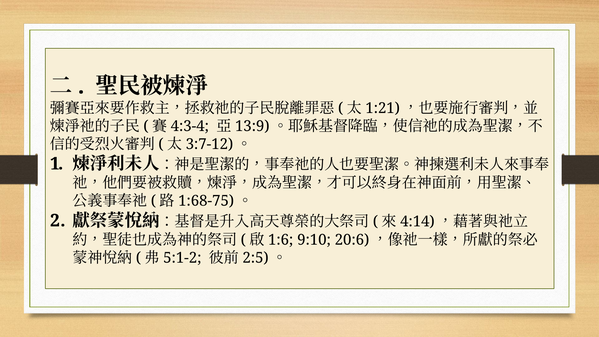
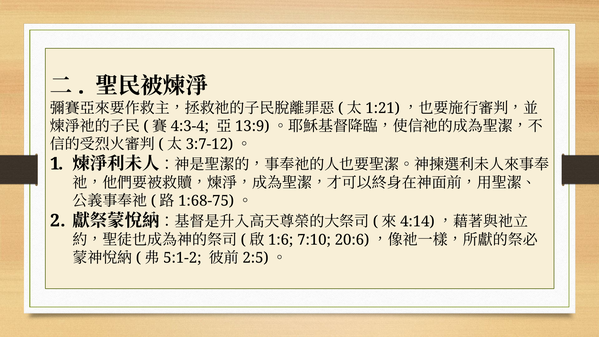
9:10: 9:10 -> 7:10 (314, 240)
